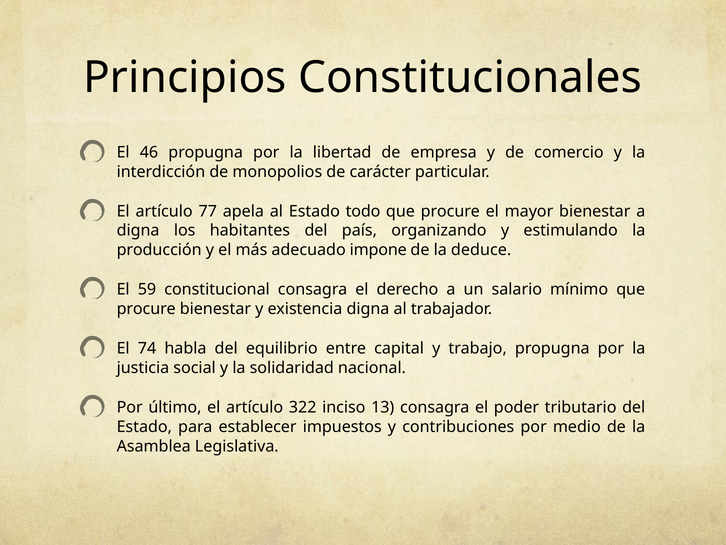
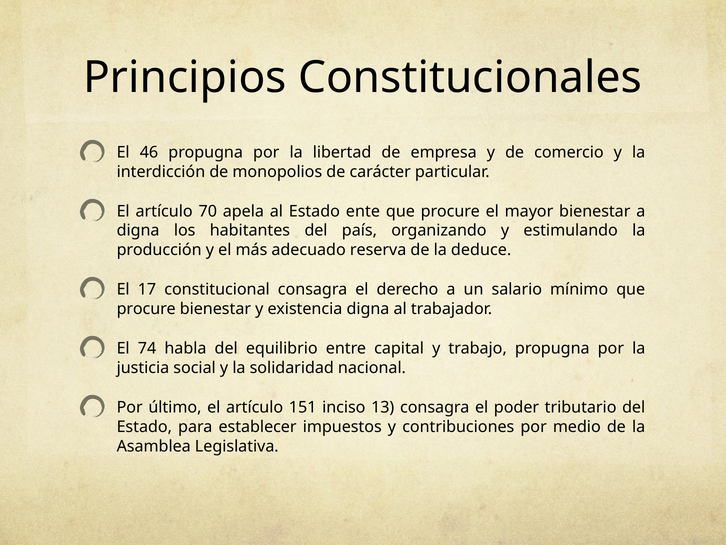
77: 77 -> 70 (208, 211)
todo: todo -> ente (363, 211)
impone: impone -> reserva (378, 250)
59: 59 -> 17 (147, 289)
322: 322 -> 151 (303, 407)
